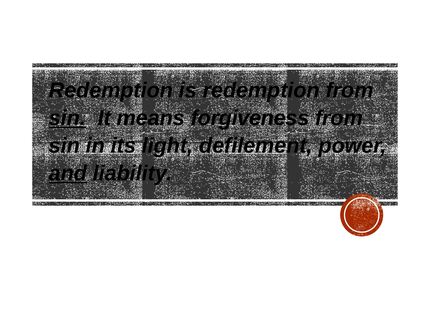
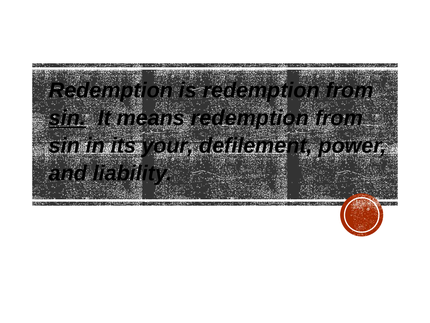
means forgiveness: forgiveness -> redemption (250, 118)
light: light -> your (168, 146)
and underline: present -> none (68, 173)
